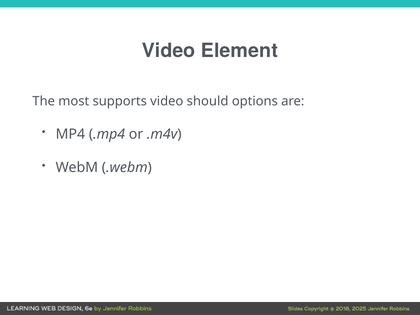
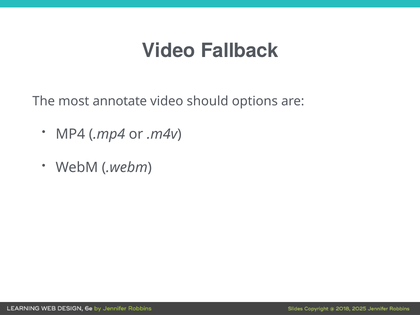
Element: Element -> Fallback (240, 51)
supports: supports -> annotate (120, 101)
